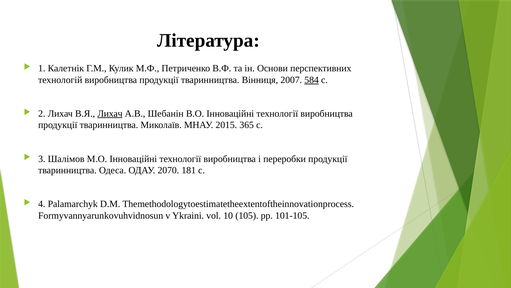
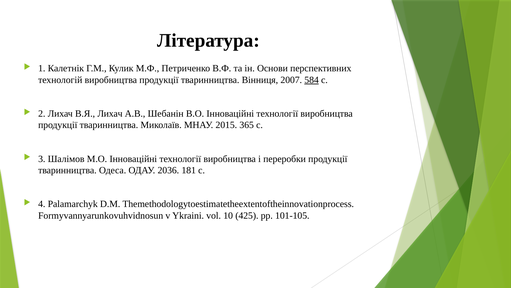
Лихач underline: present -> none (110, 113)
2070: 2070 -> 2036 (168, 170)
105: 105 -> 425 (247, 215)
